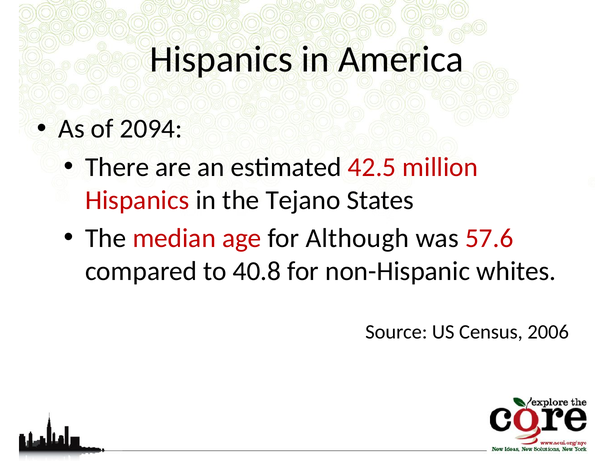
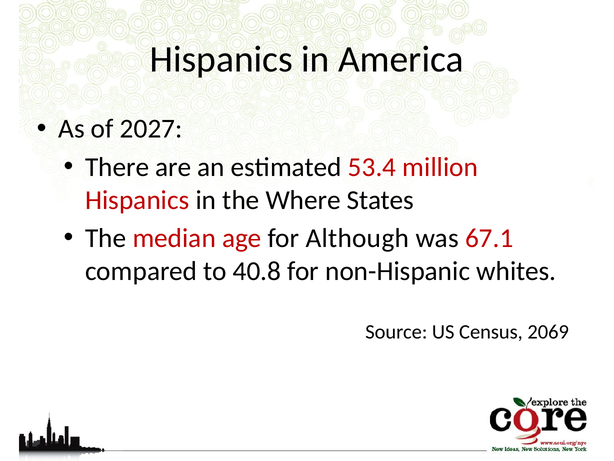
2094: 2094 -> 2027 (151, 129)
42.5: 42.5 -> 53.4 (372, 167)
Tejano: Tejano -> Where (303, 200)
57.6: 57.6 -> 67.1 (489, 238)
2006: 2006 -> 2069 (548, 332)
